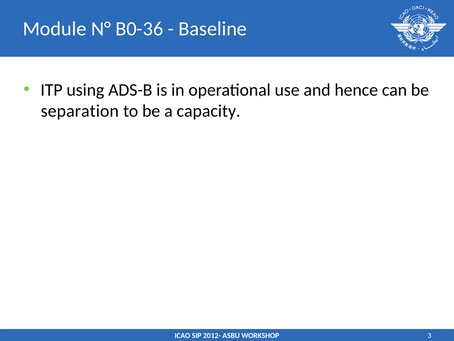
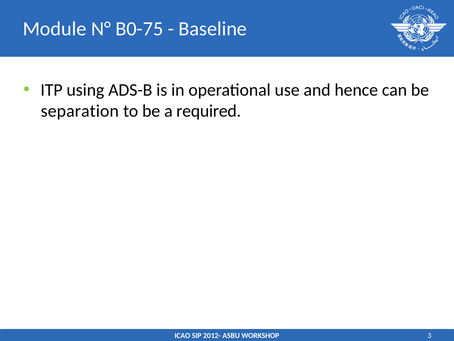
B0-36: B0-36 -> B0-75 (139, 29)
capacity: capacity -> required (209, 111)
